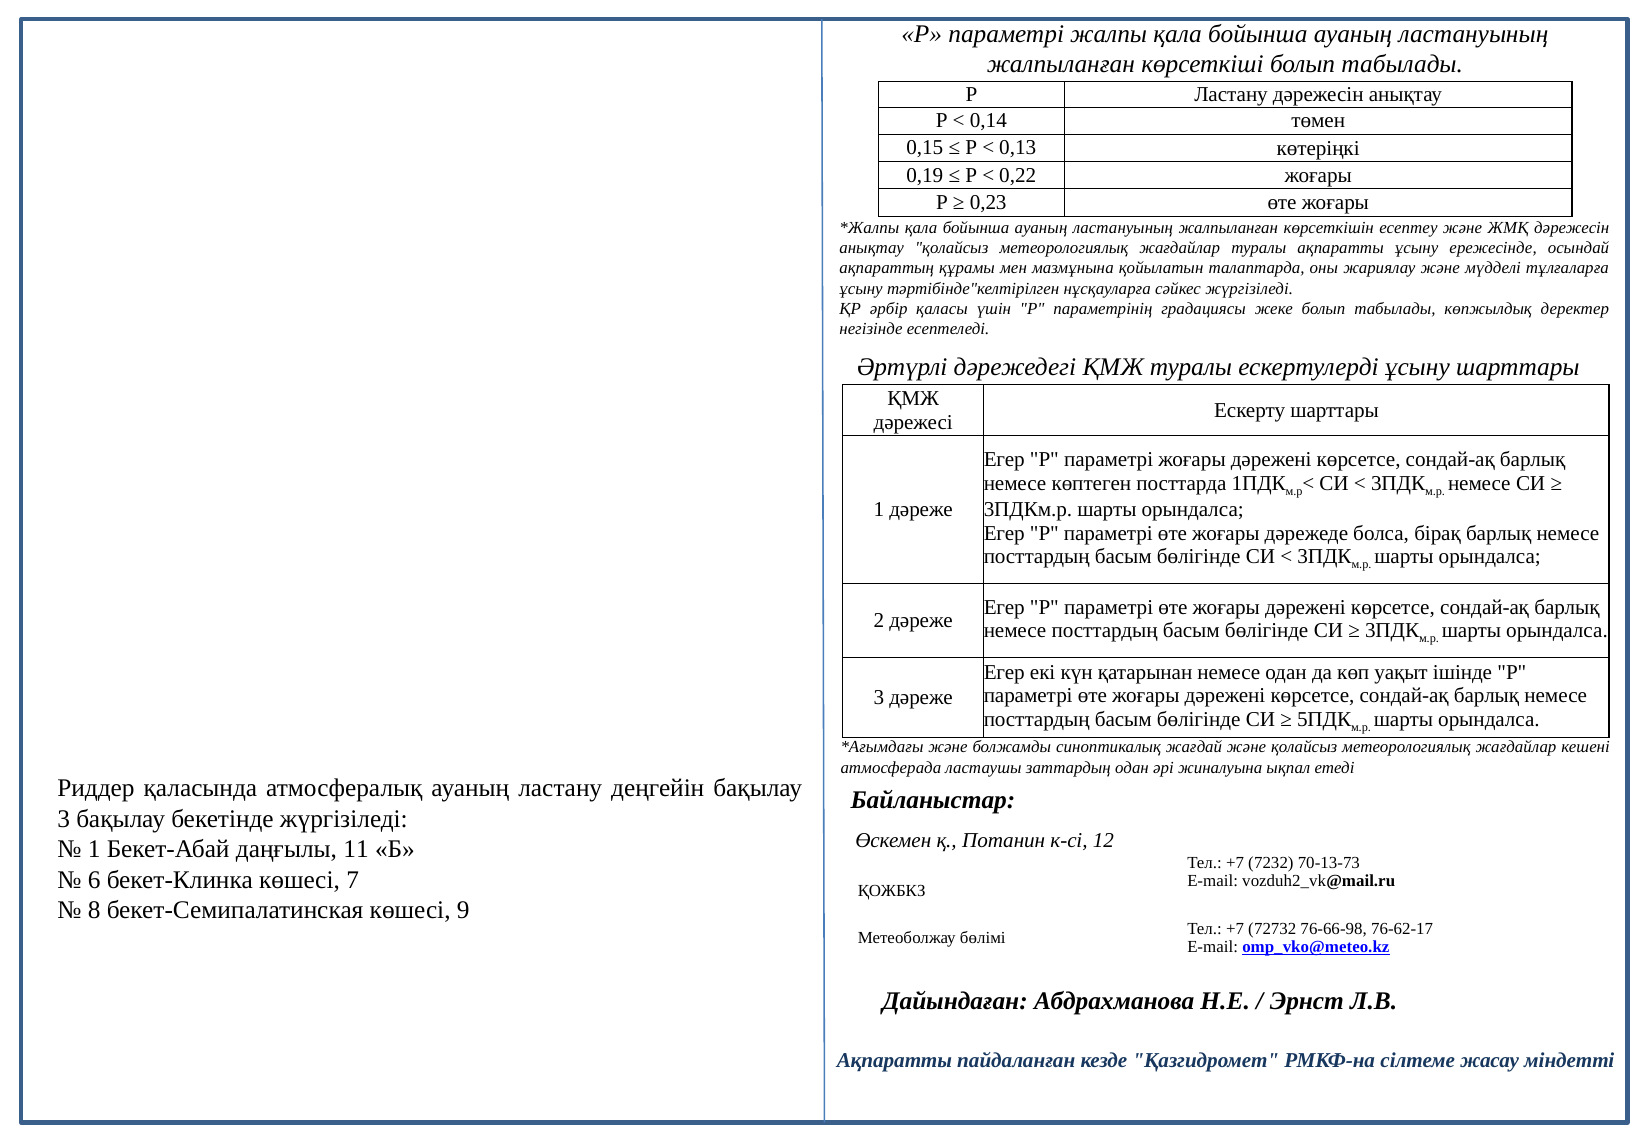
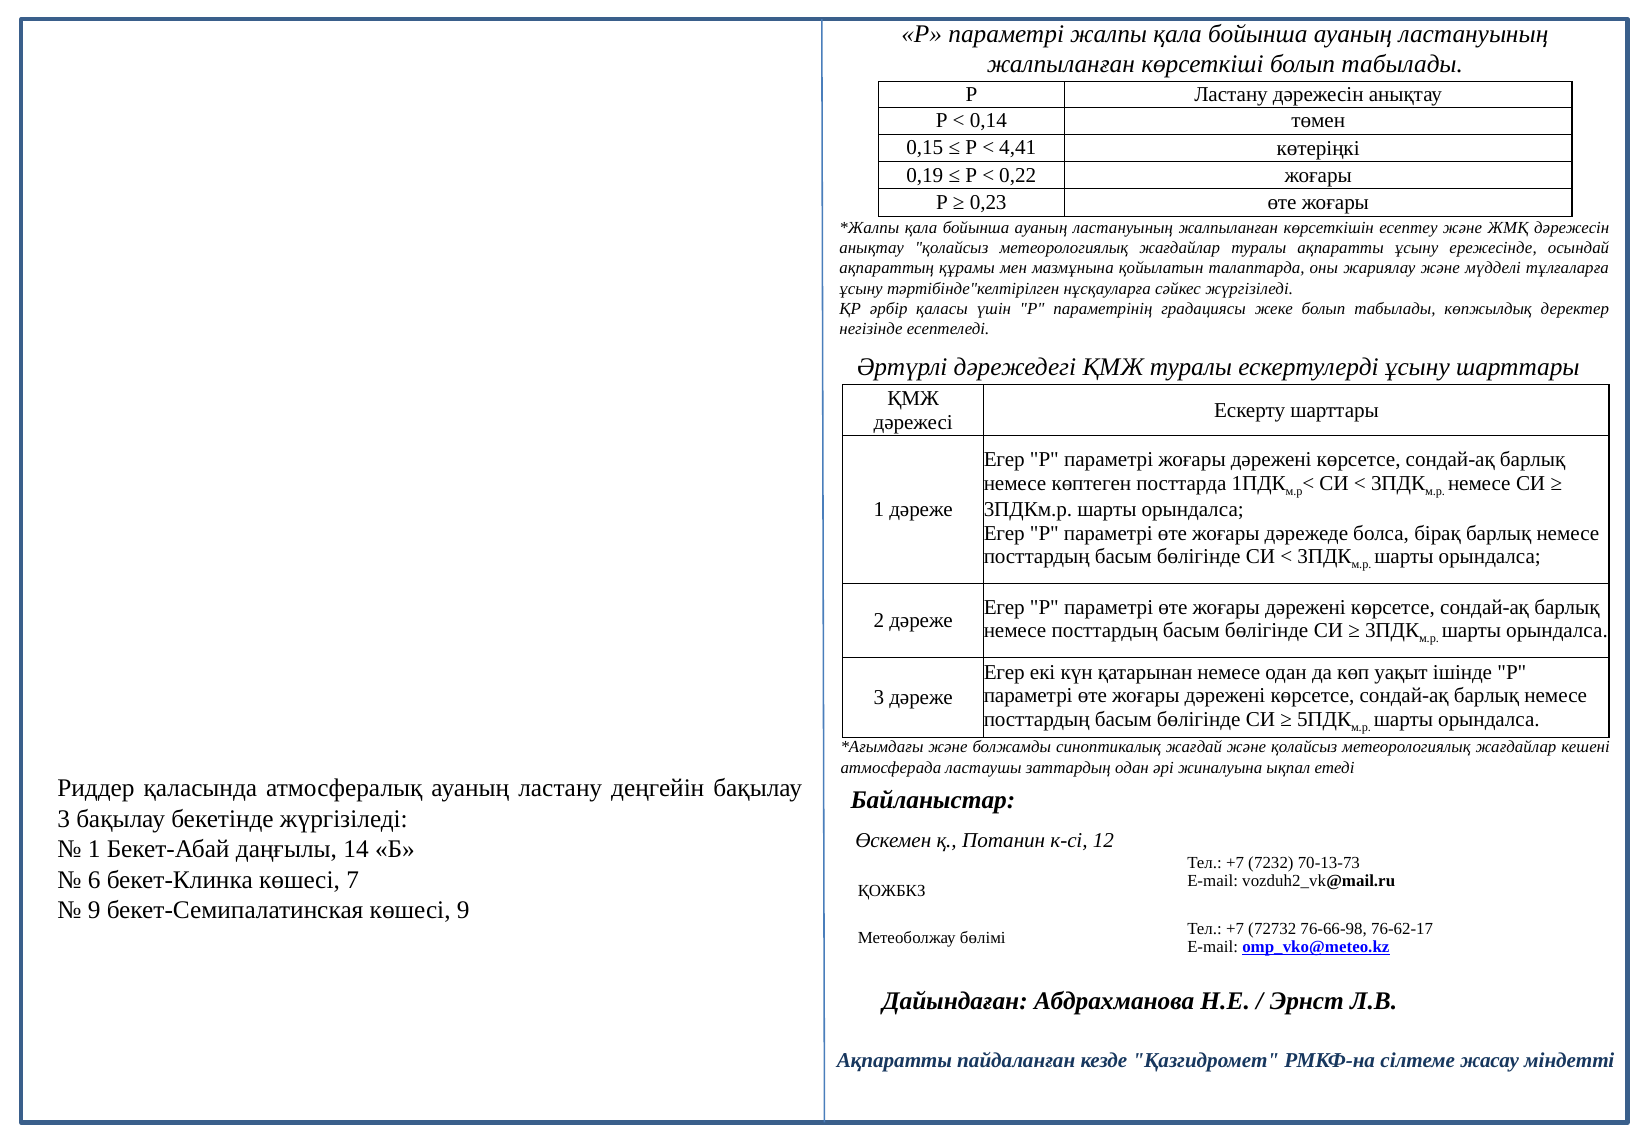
0,13: 0,13 -> 4,41 (1018, 148)
11: 11 -> 14 (356, 849)
8: 8 -> 9 (94, 910)
